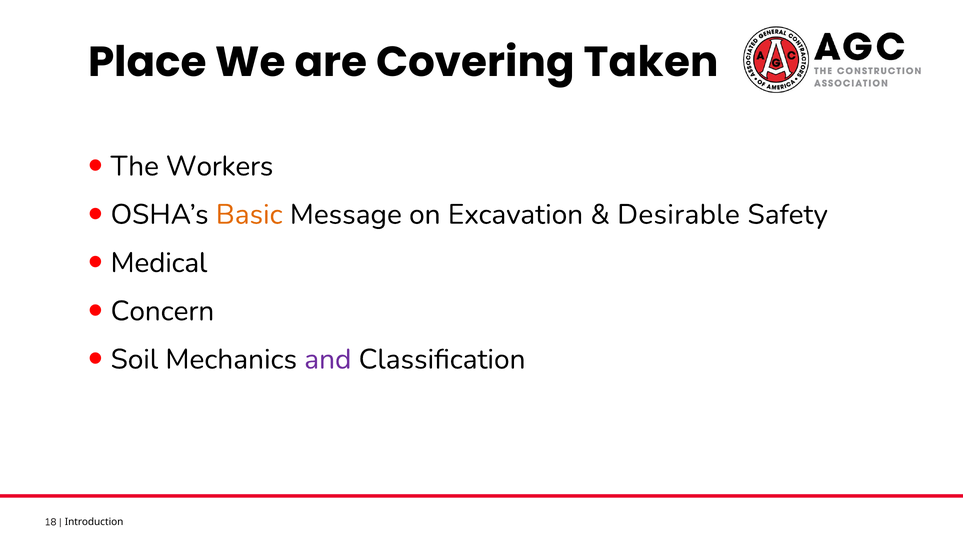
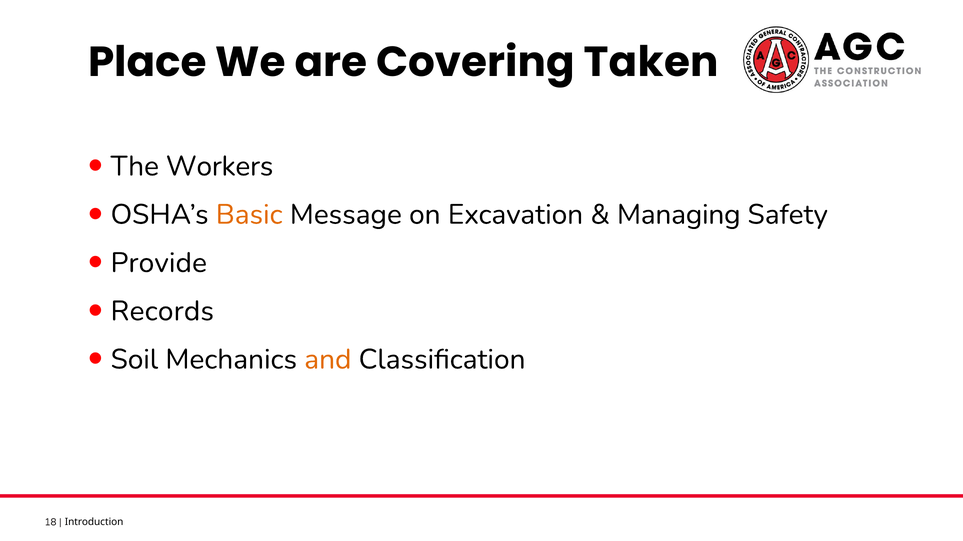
Desirable: Desirable -> Managing (679, 215)
Medical: Medical -> Provide (159, 263)
Concern: Concern -> Records (162, 311)
and colour: purple -> orange (328, 360)
